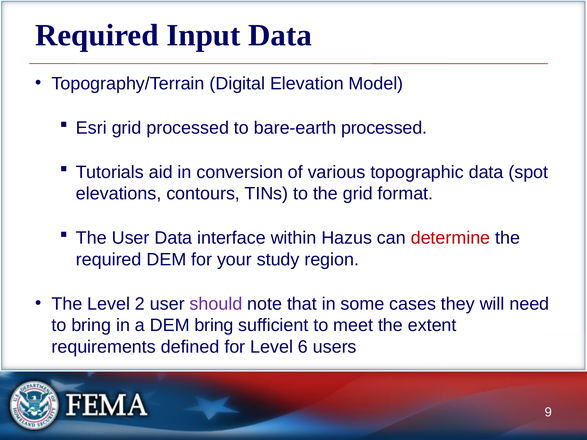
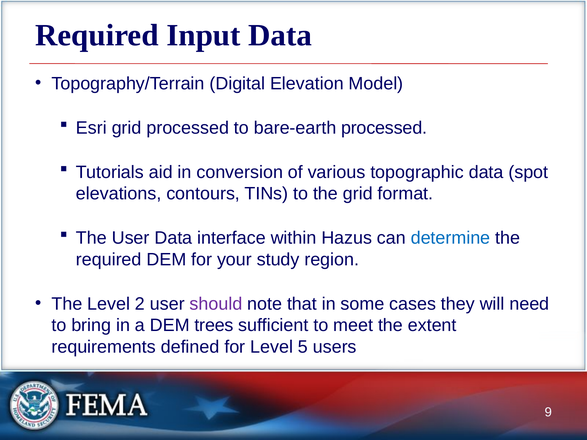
determine colour: red -> blue (451, 238)
DEM bring: bring -> trees (214, 325)
6: 6 -> 5 (303, 347)
